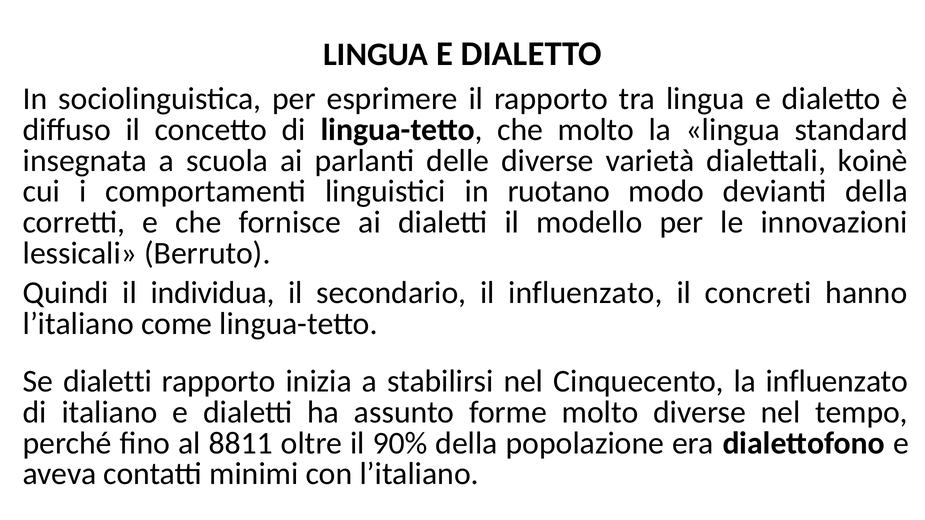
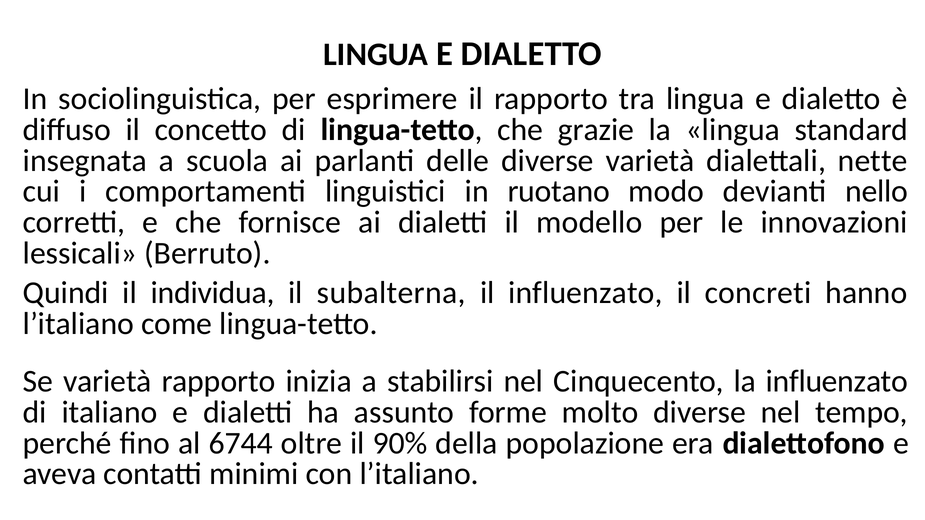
che molto: molto -> grazie (596, 130)
koinè: koinè -> nette (873, 161)
devianti della: della -> nello (877, 192)
secondario: secondario -> subalterna (391, 293)
Se dialetti: dialetti -> varietà (107, 381)
8811: 8811 -> 6744 (241, 443)
